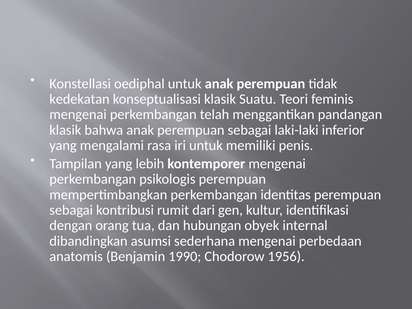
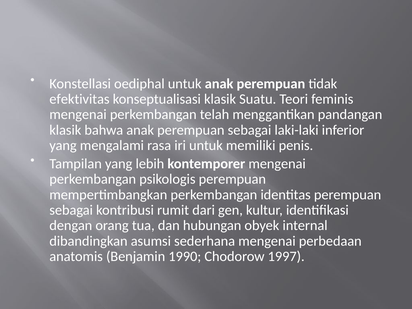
kedekatan: kedekatan -> efektivitas (79, 99)
1956: 1956 -> 1997 (286, 256)
